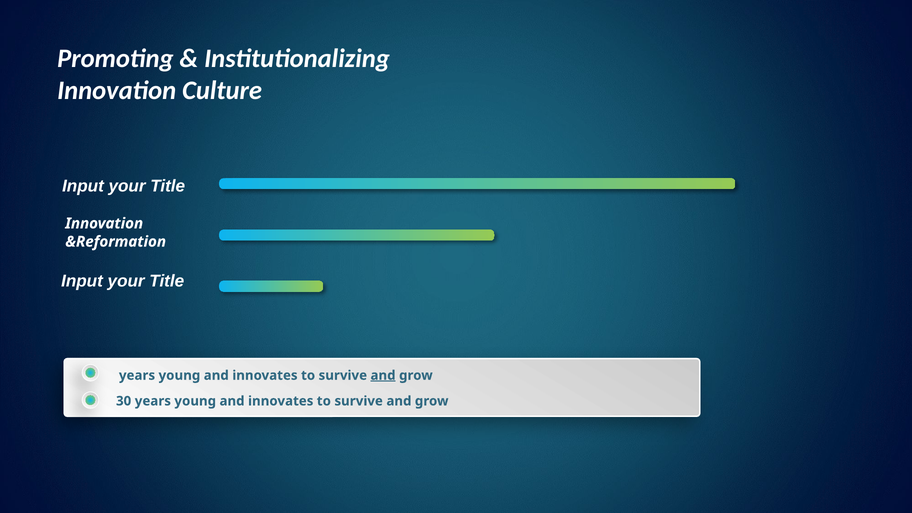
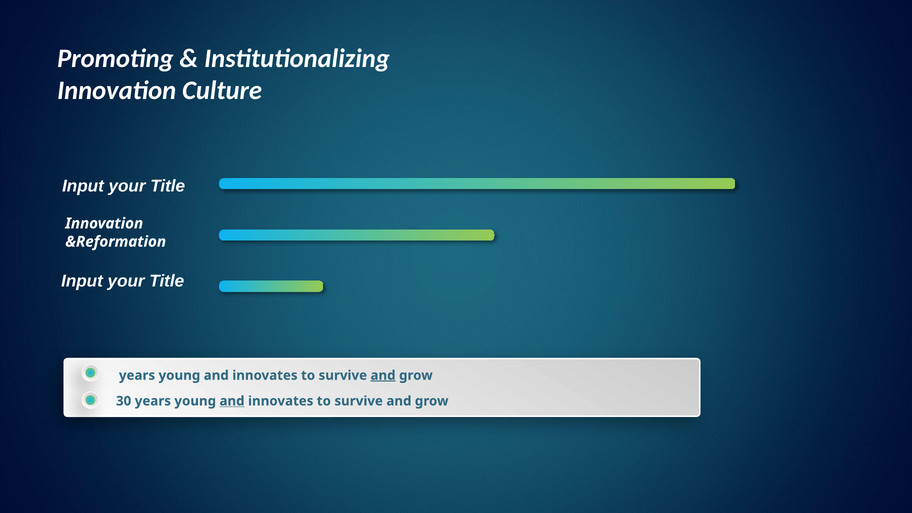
and underline: none -> present (232, 401)
